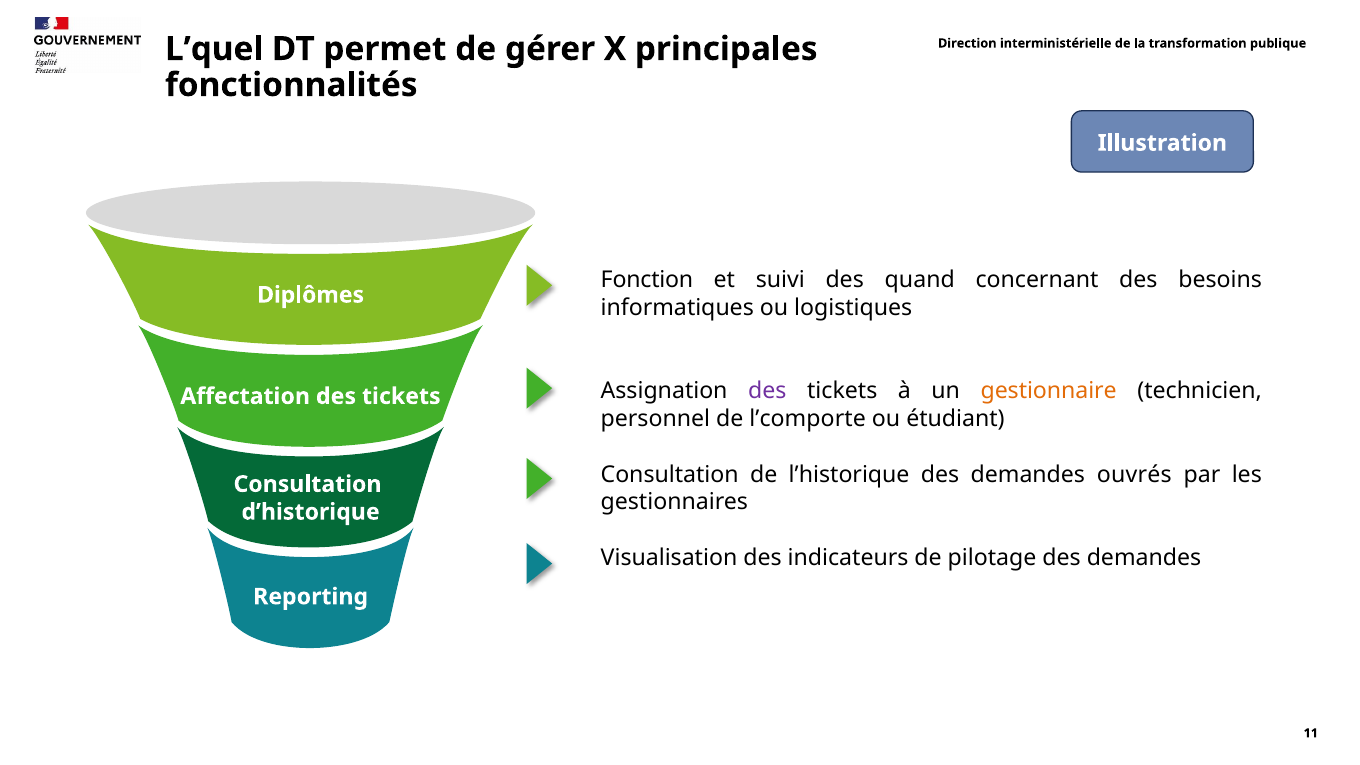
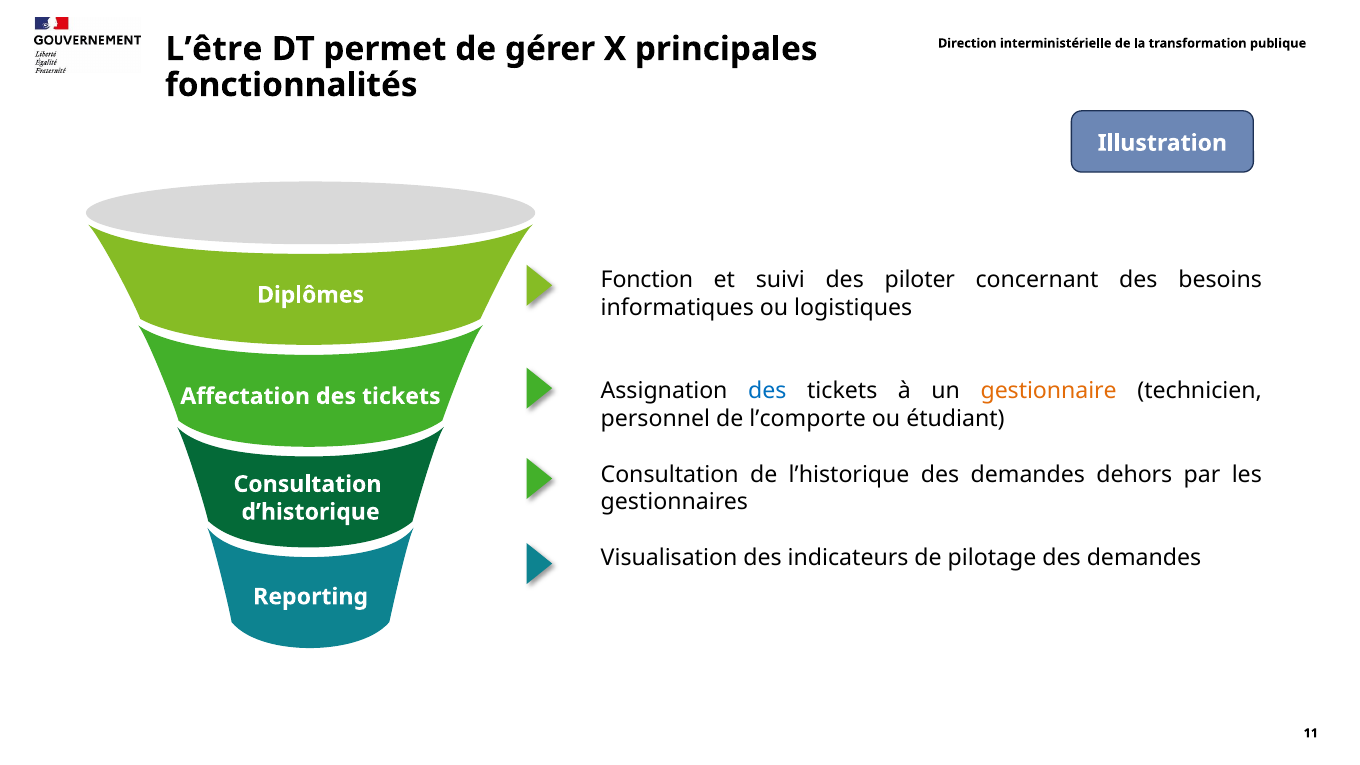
L’quel: L’quel -> L’être (214, 49)
quand: quand -> piloter (920, 280)
des colour: purple -> blue (767, 391)
ouvrés: ouvrés -> dehors (1134, 474)
